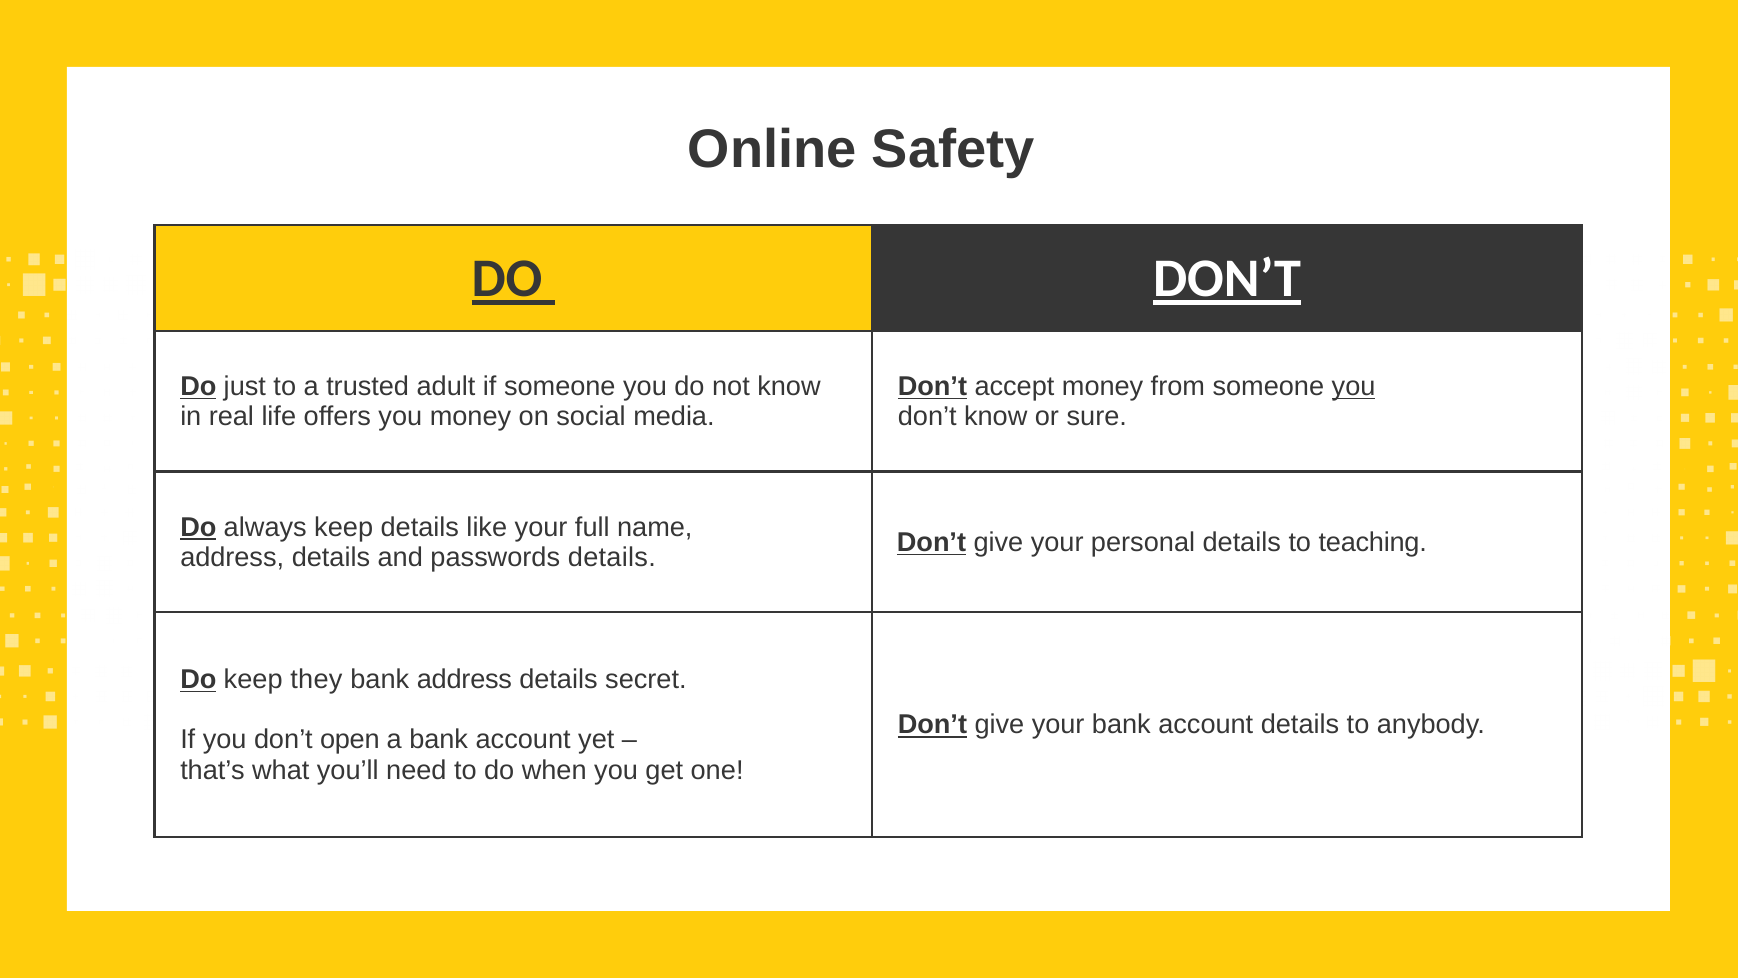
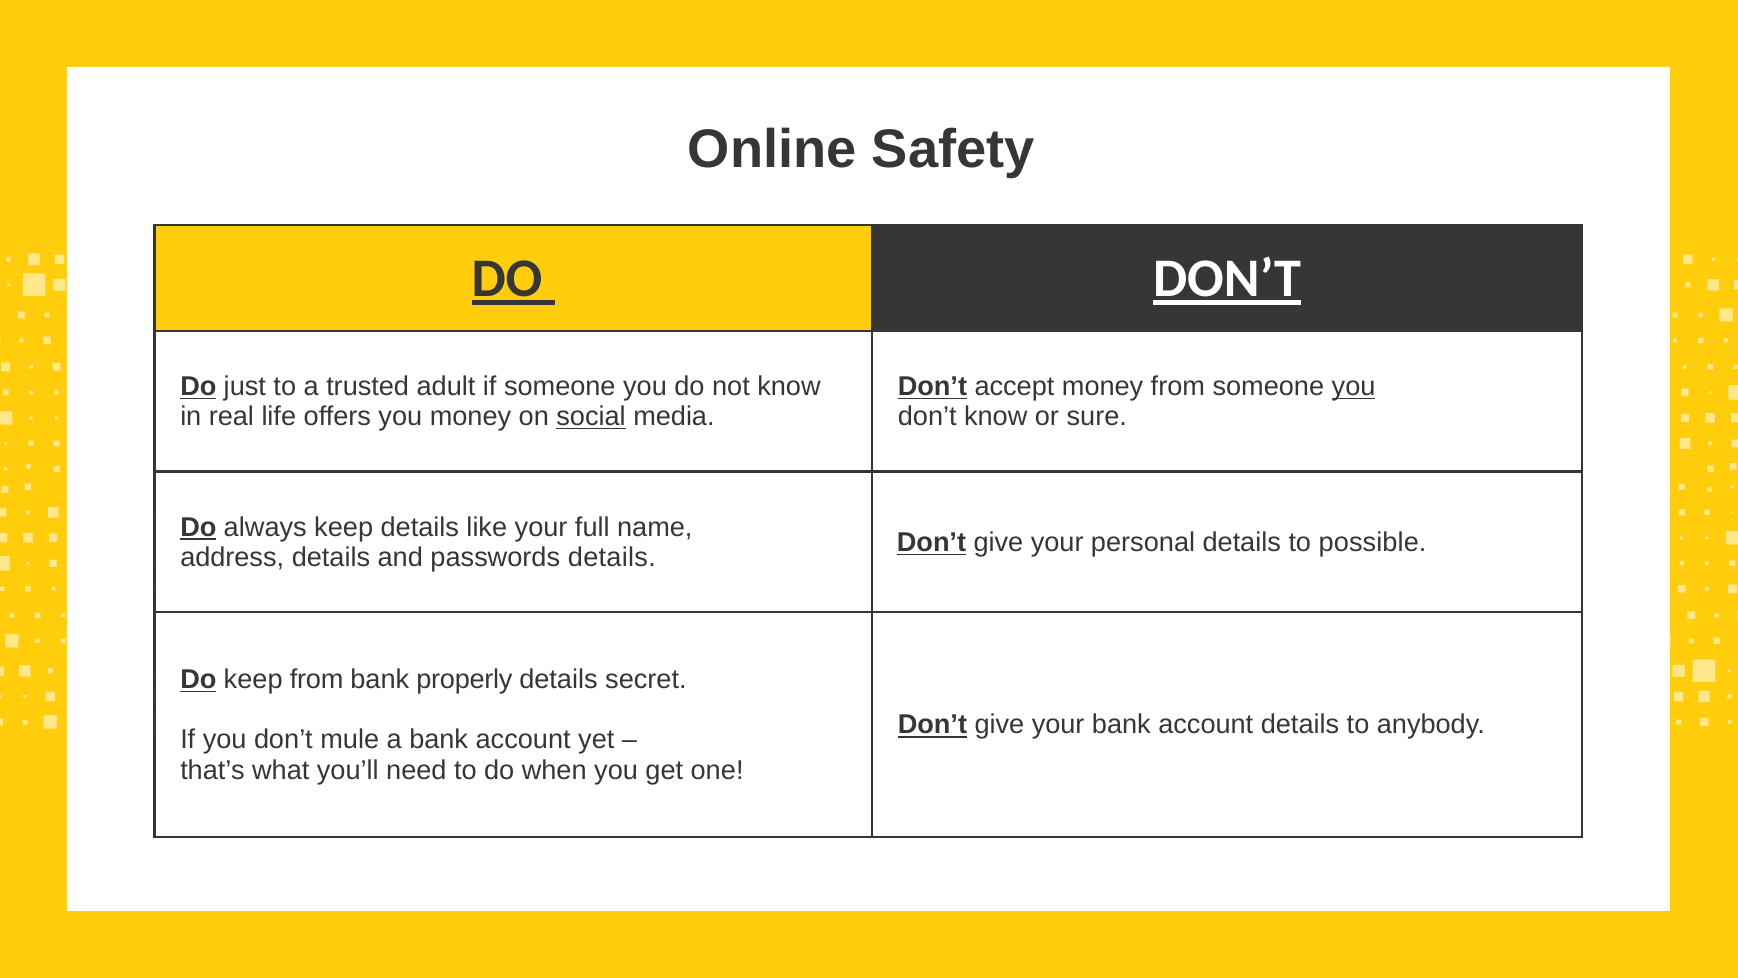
social underline: none -> present (591, 417)
teaching: teaching -> possible (1373, 542)
keep they: they -> from (317, 679)
bank address: address -> properly (464, 679)
open: open -> mule (350, 740)
